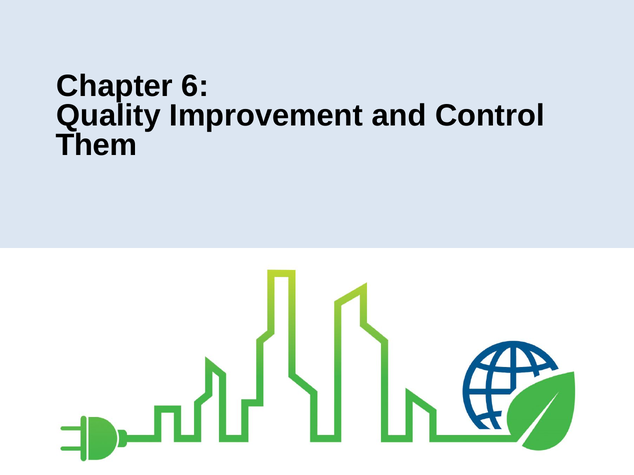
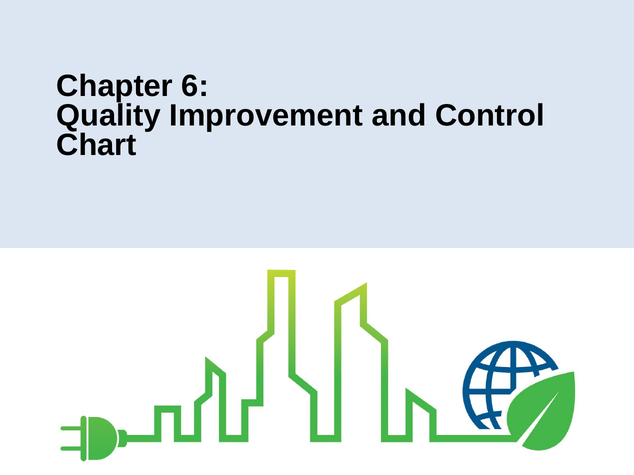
Them: Them -> Chart (96, 145)
